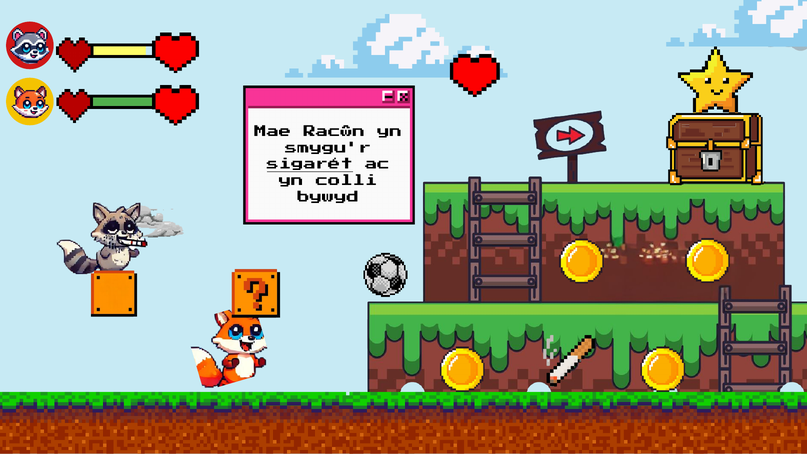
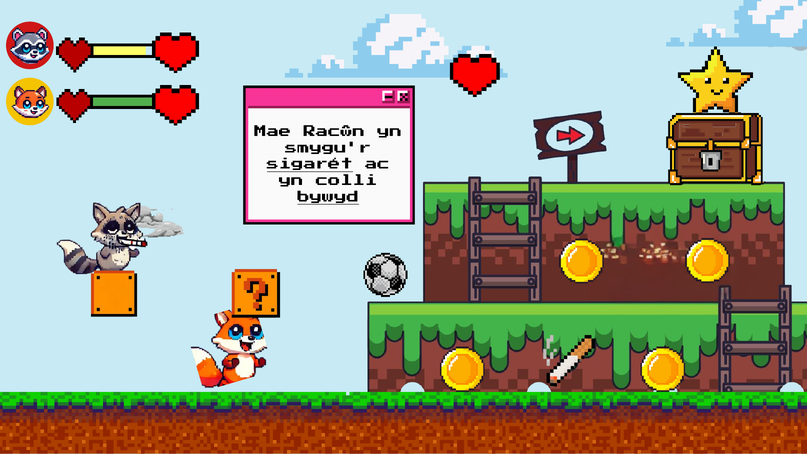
bywyd underline: none -> present (328, 199)
